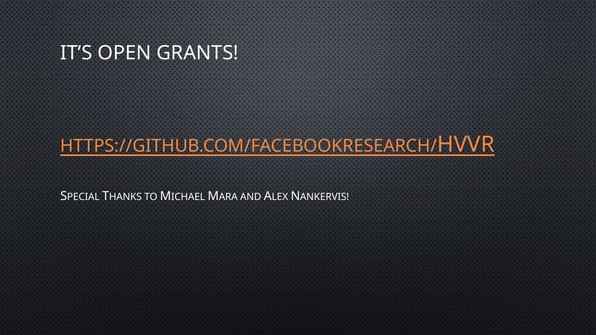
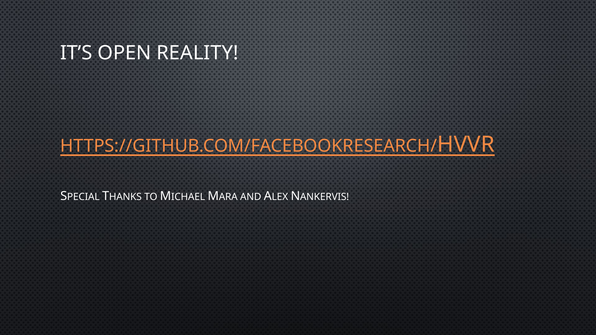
GRANTS: GRANTS -> REALITY (197, 53)
